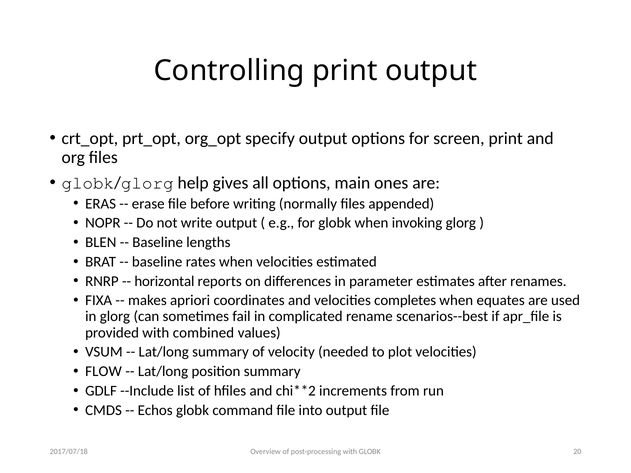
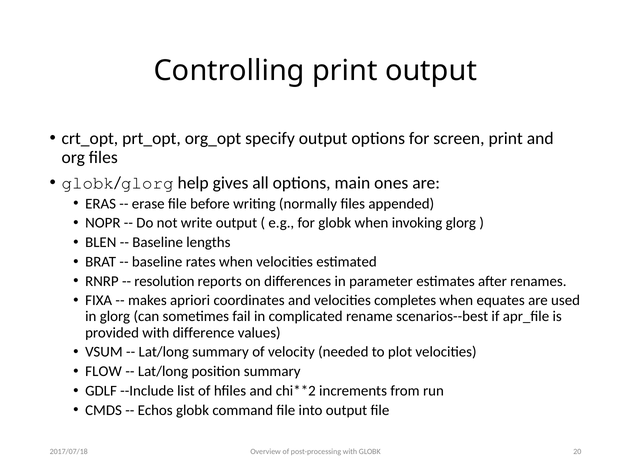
horizontal: horizontal -> resolution (164, 281)
combined: combined -> difference (204, 333)
